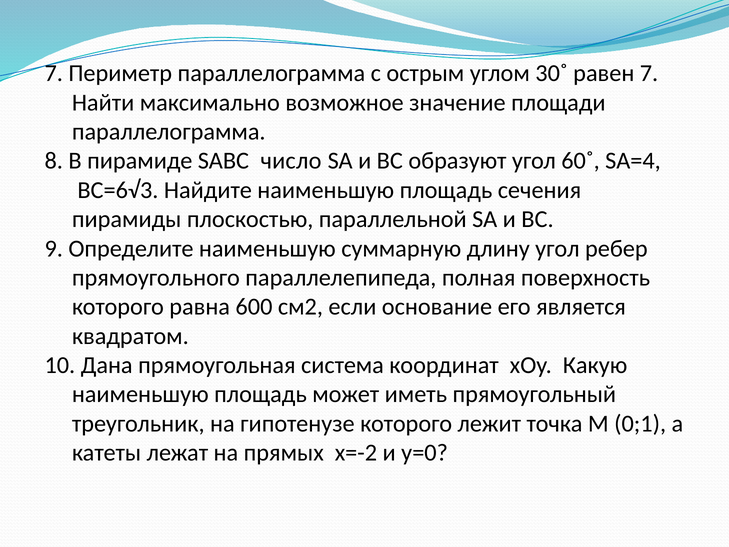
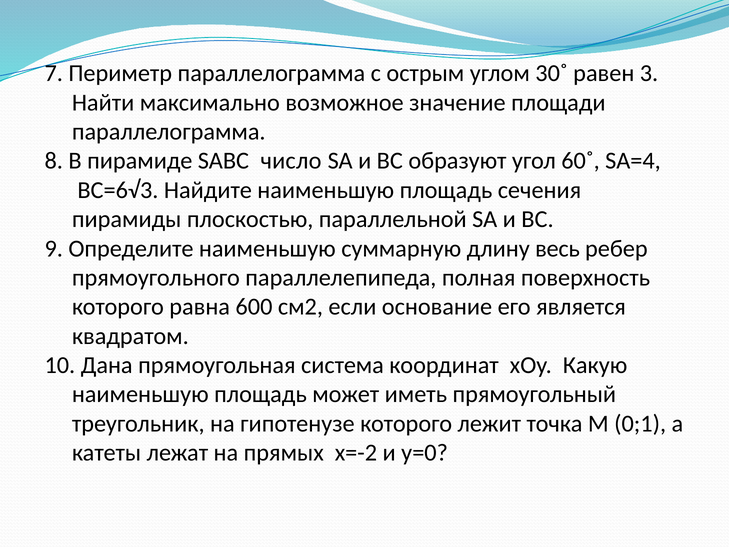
равен 7: 7 -> 3 (649, 73)
длину угол: угол -> весь (558, 248)
